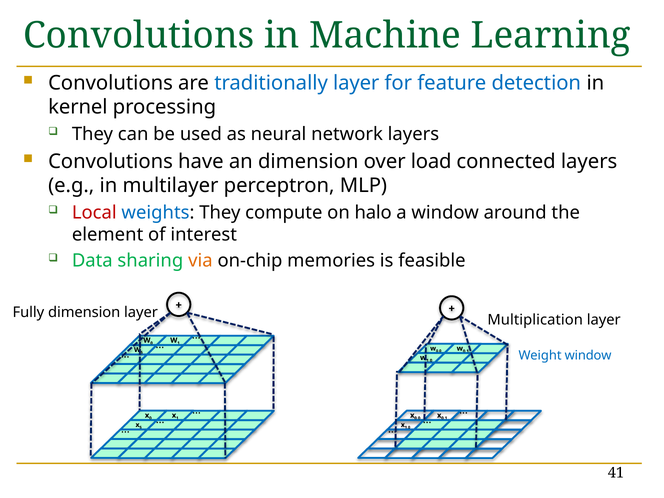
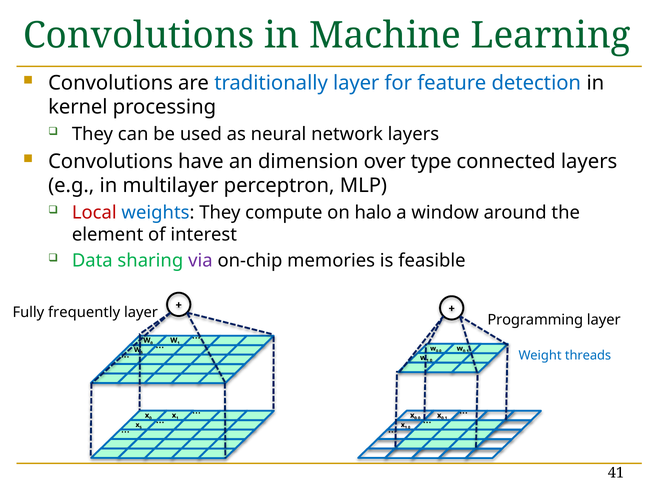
load: load -> type (431, 161)
via colour: orange -> purple (200, 261)
Fully dimension: dimension -> frequently (84, 312)
Multiplication: Multiplication -> Programming (535, 320)
Weight window: window -> threads (588, 356)
